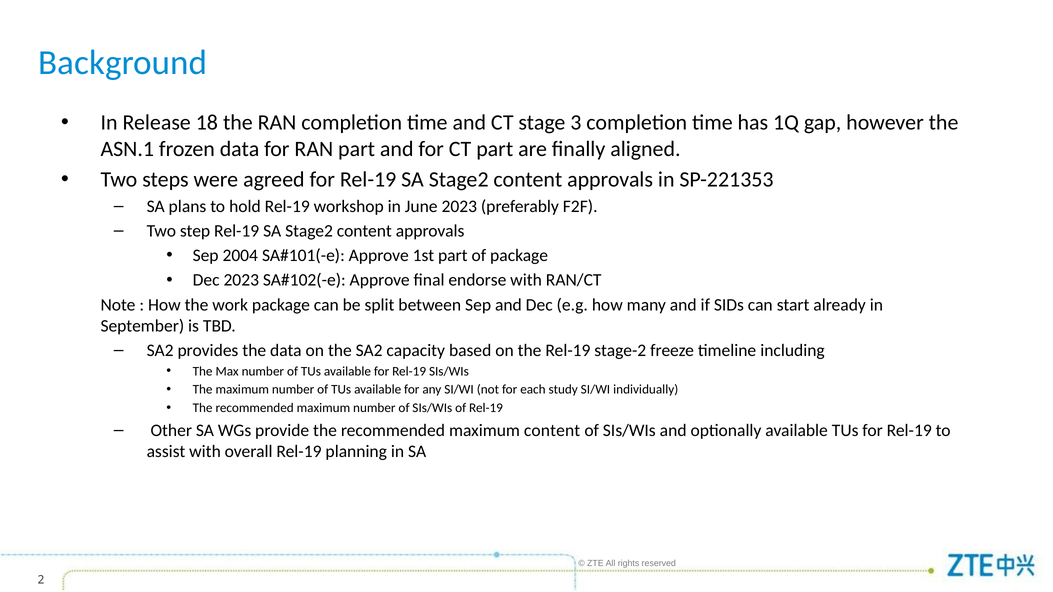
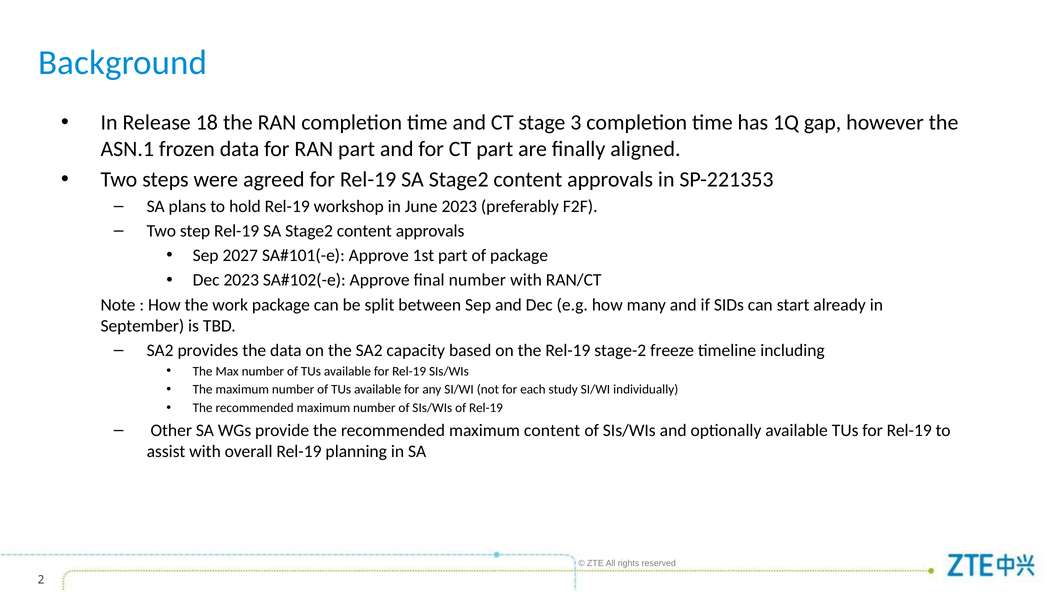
2004: 2004 -> 2027 (240, 256)
final endorse: endorse -> number (477, 280)
